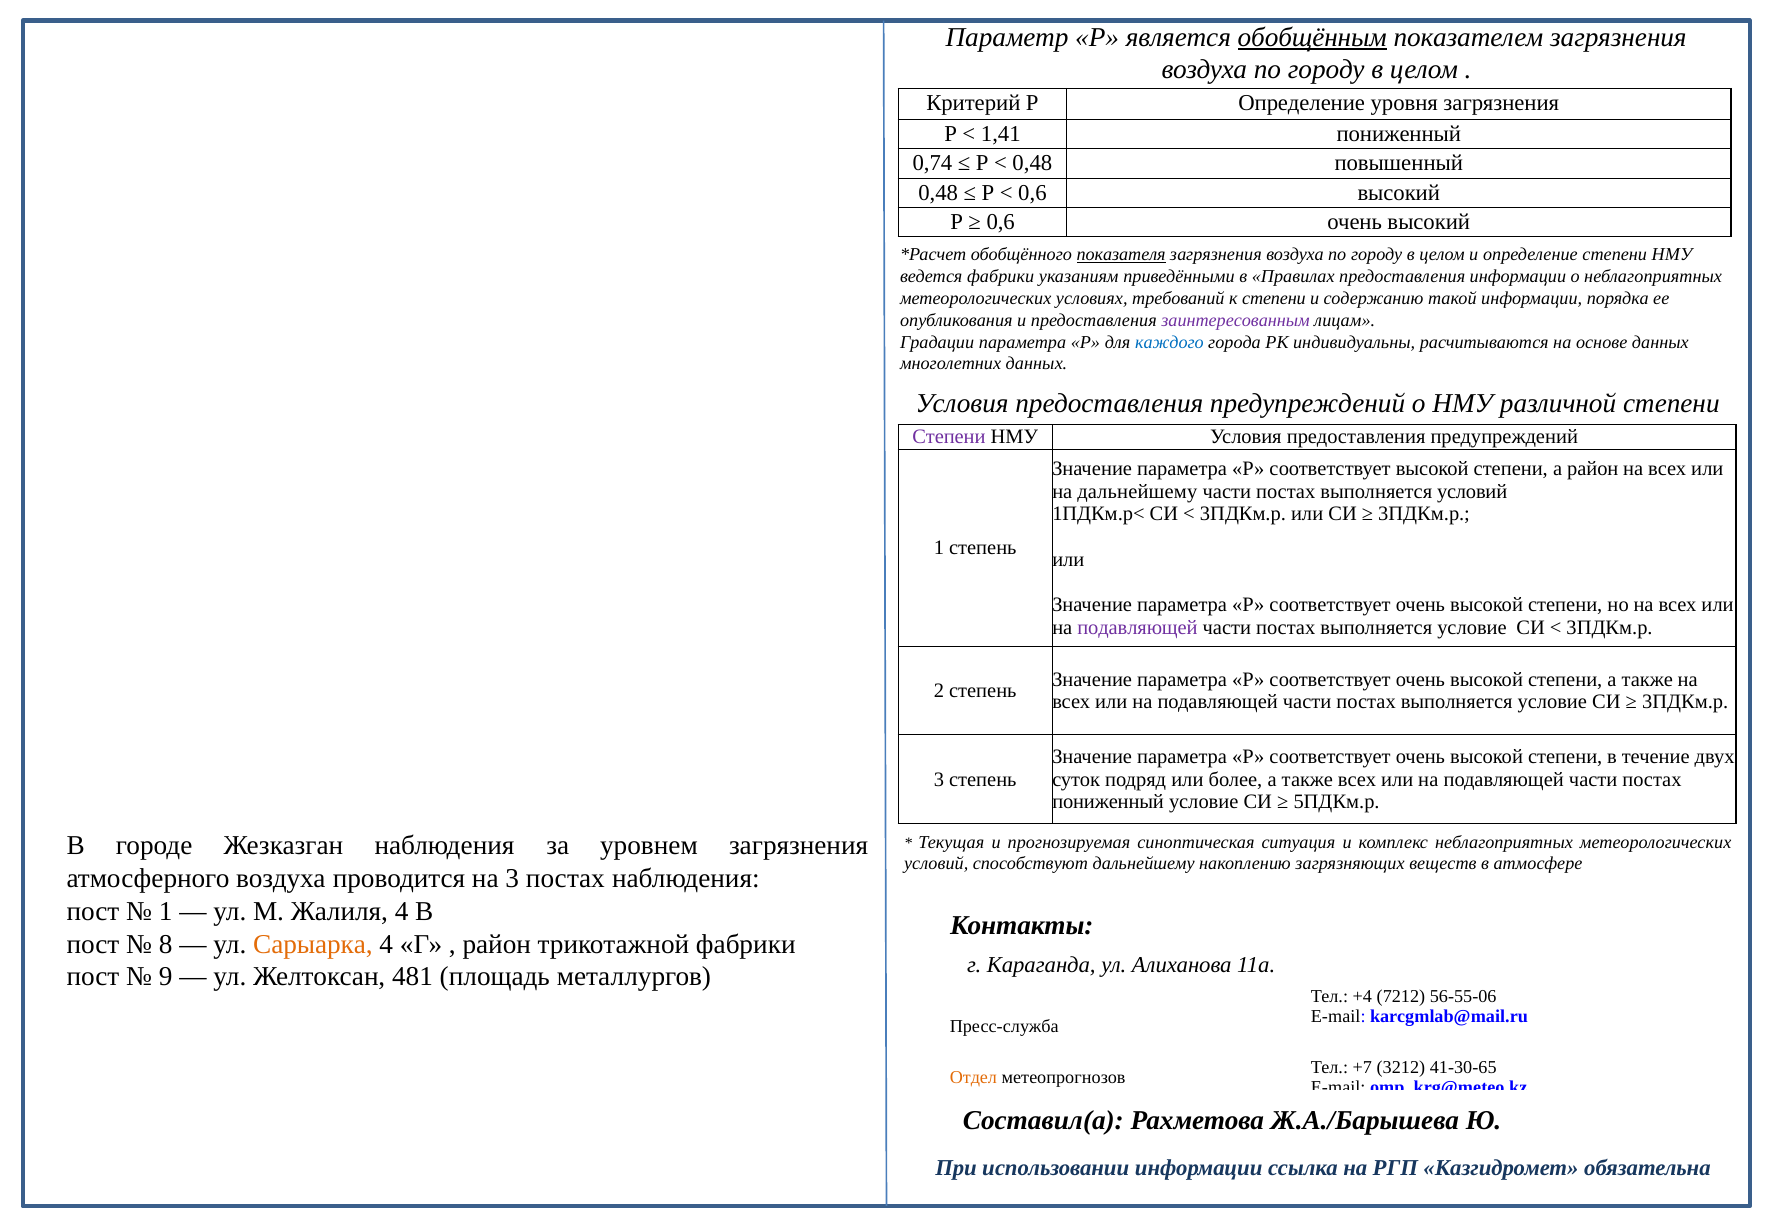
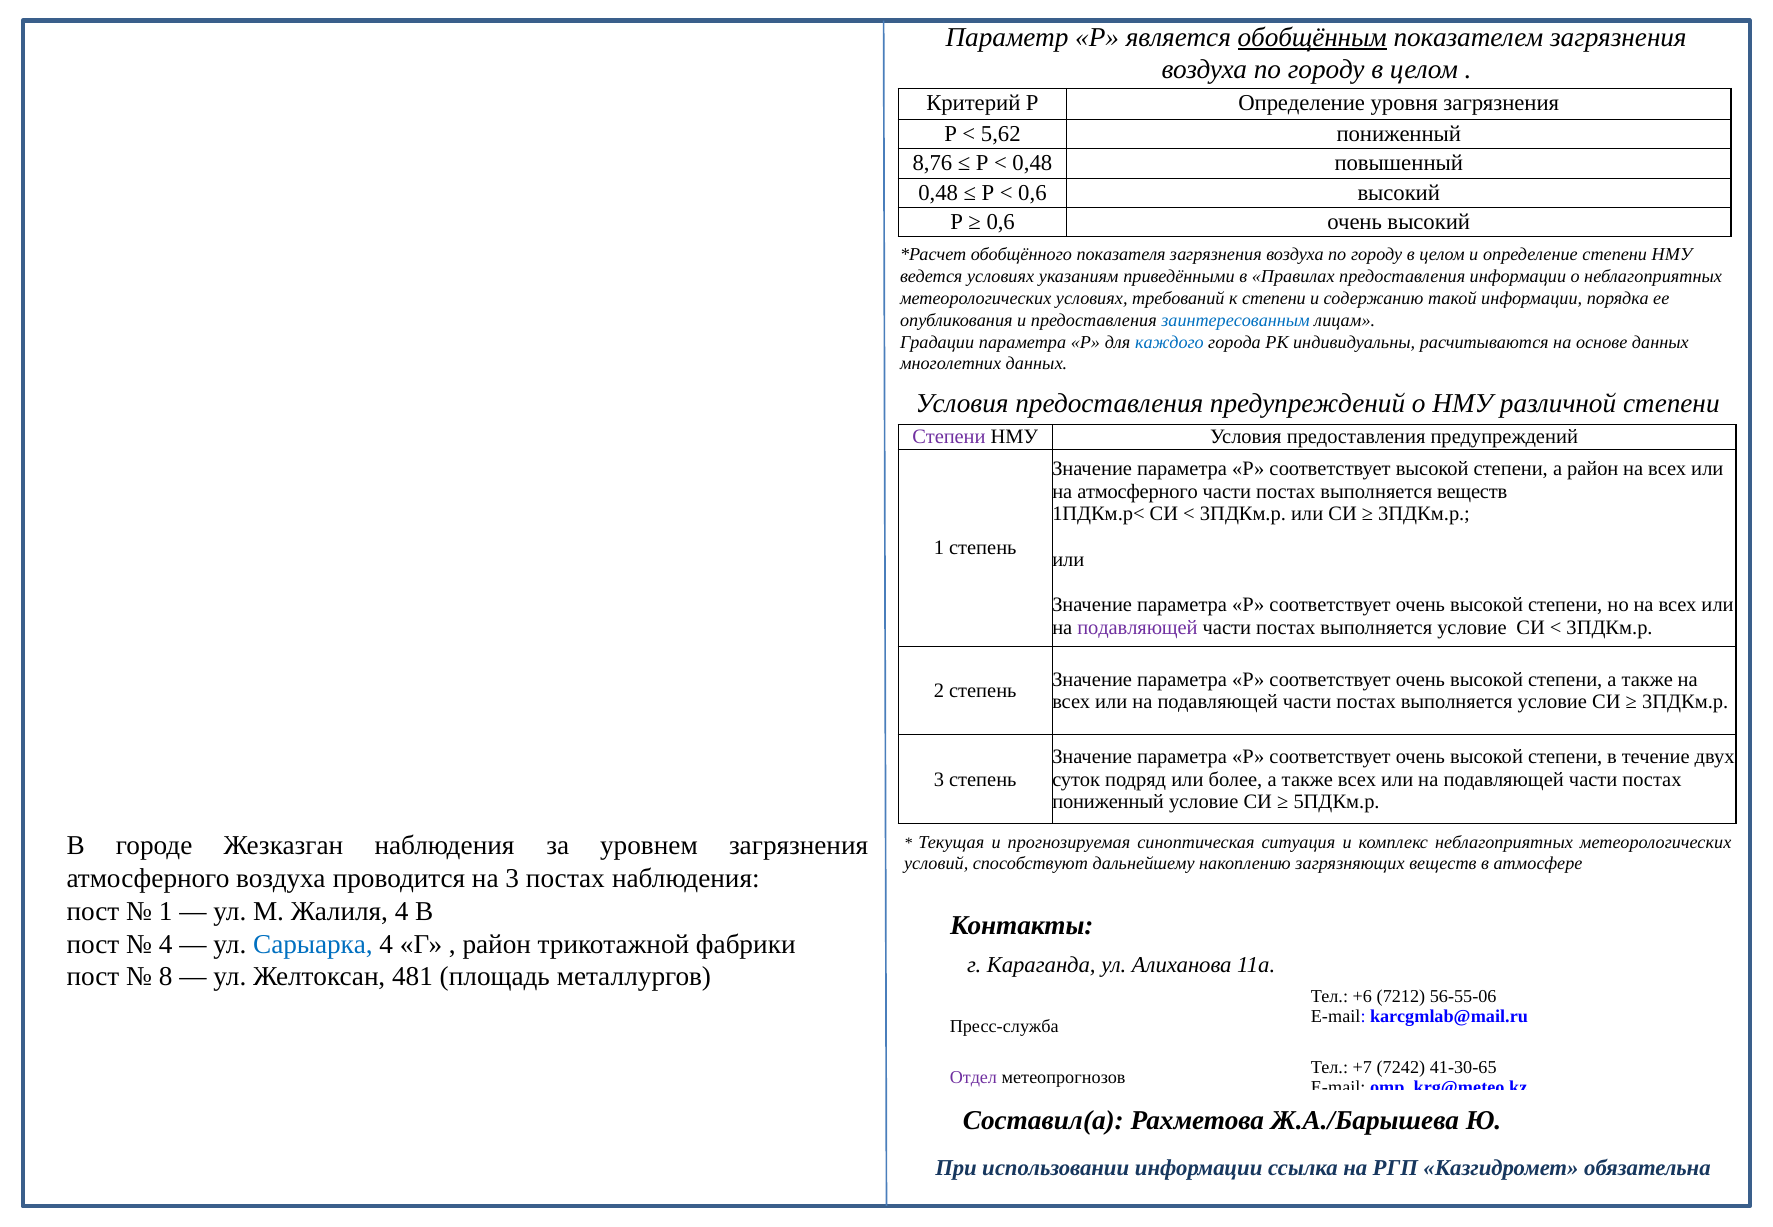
1,41: 1,41 -> 5,62 (1001, 134)
0,74: 0,74 -> 8,76 (932, 163)
показателя underline: present -> none (1121, 255)
ведется фабрики: фабрики -> условиях (1001, 277)
заинтересованным colour: purple -> blue (1236, 320)
на дальнейшему: дальнейшему -> атмосферного (1138, 491)
выполняется условий: условий -> веществ (1472, 491)
8: 8 -> 4 (166, 944)
Сарыарка colour: orange -> blue (313, 944)
9: 9 -> 8 (166, 977)
+4: +4 -> +6 (1362, 997)
3212: 3212 -> 7242 (1401, 1068)
Отдел colour: orange -> purple (973, 1078)
